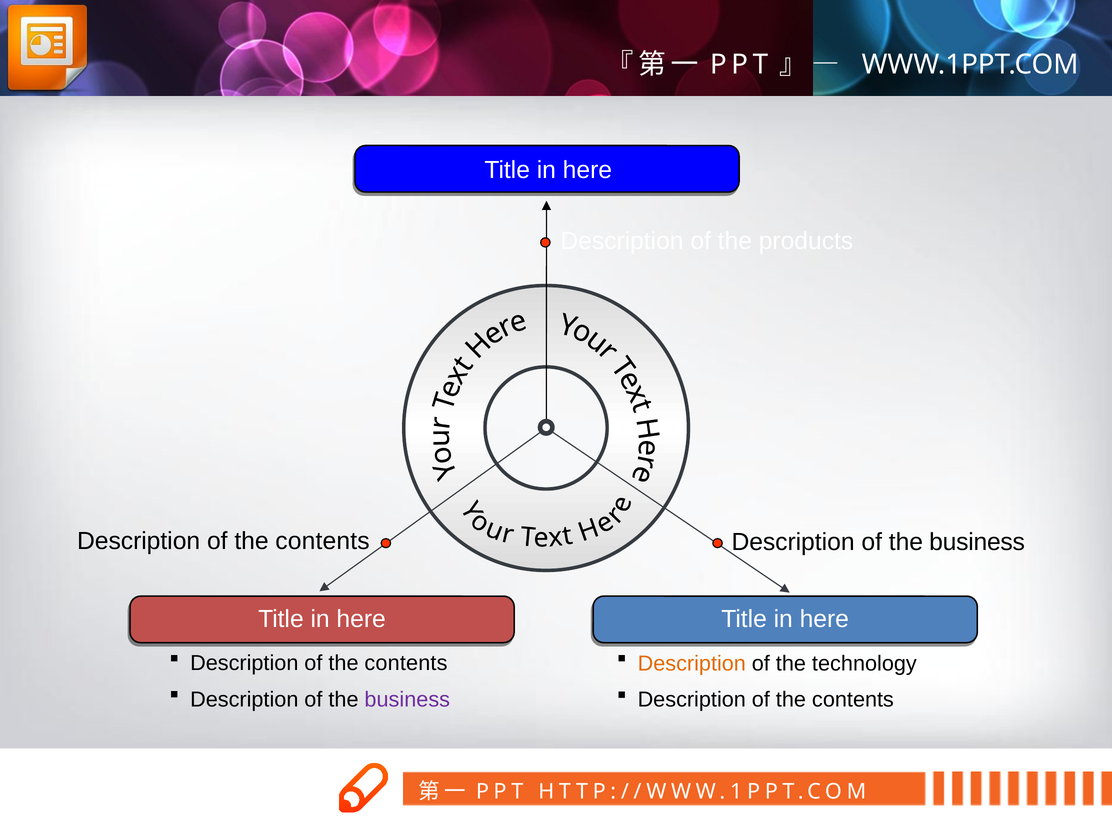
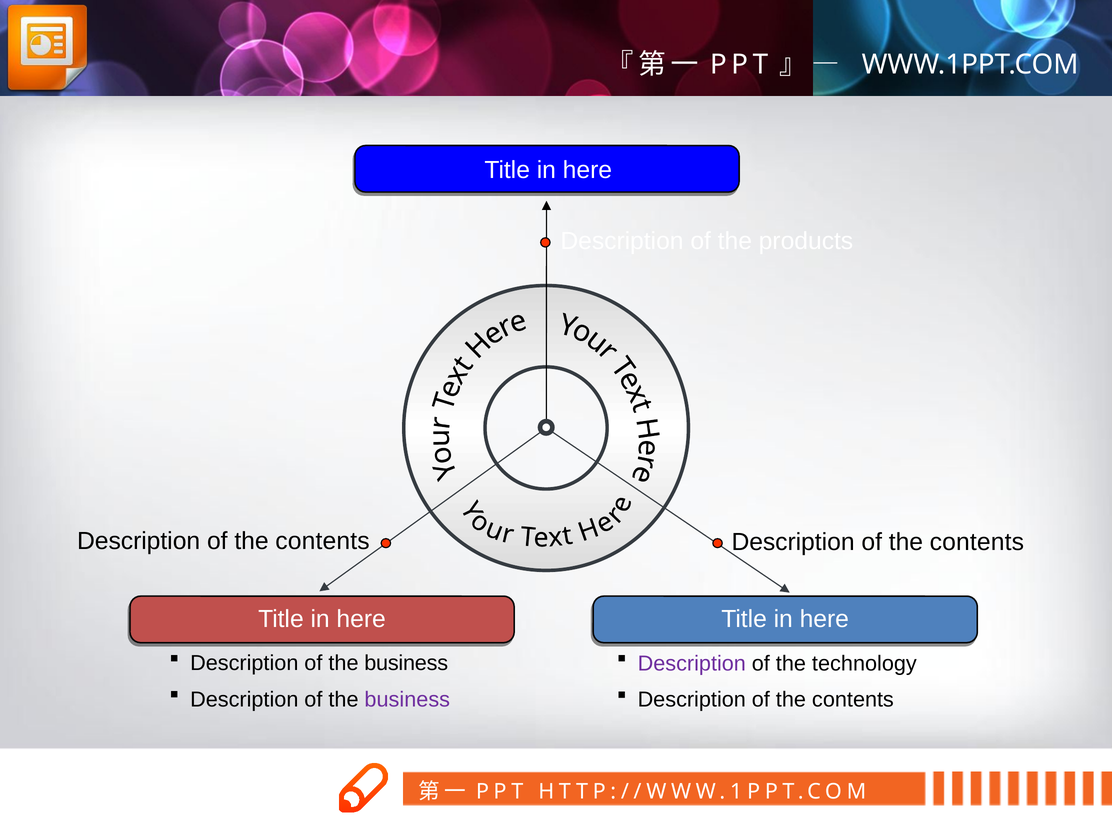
business: business -> contents (977, 542)
contents: contents -> business (406, 663)
Description colour: orange -> purple (692, 663)
